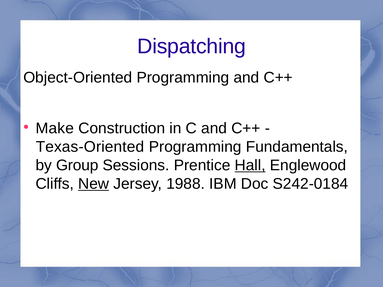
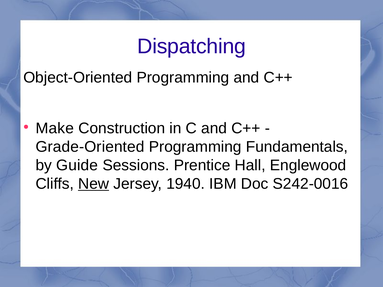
Texas-Oriented: Texas-Oriented -> Grade-Oriented (90, 147)
Group: Group -> Guide (77, 165)
Hall underline: present -> none (250, 165)
1988: 1988 -> 1940 (186, 184)
S242-0184: S242-0184 -> S242-0016 (310, 184)
